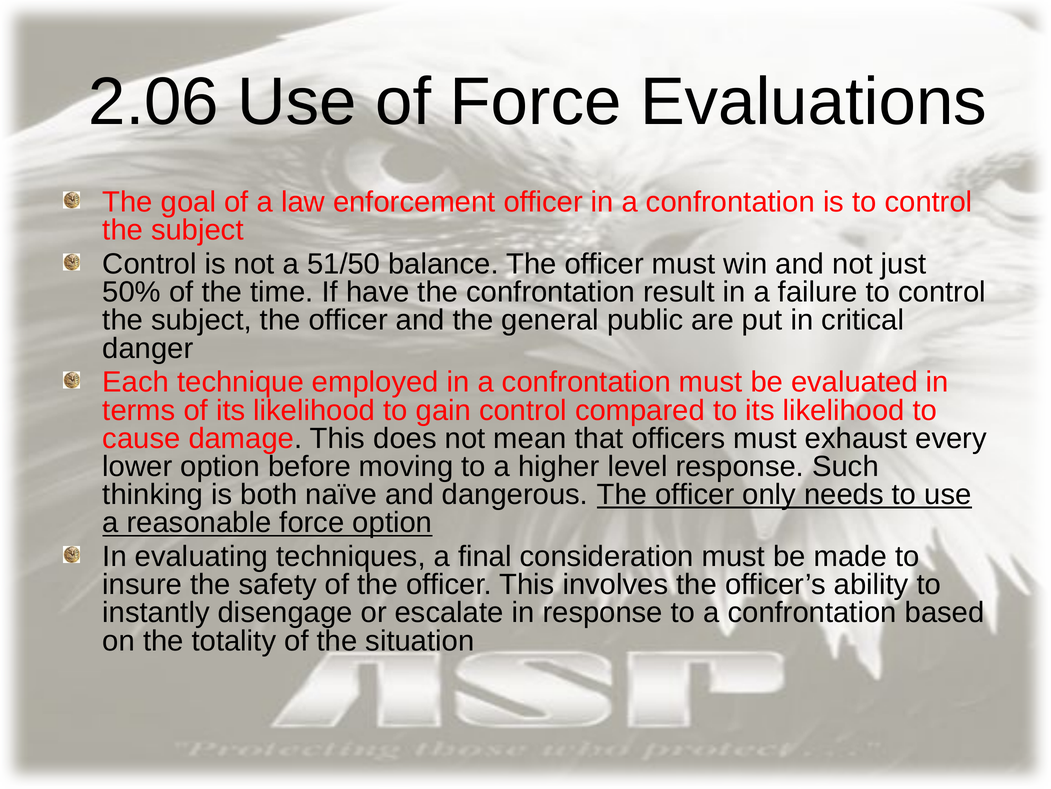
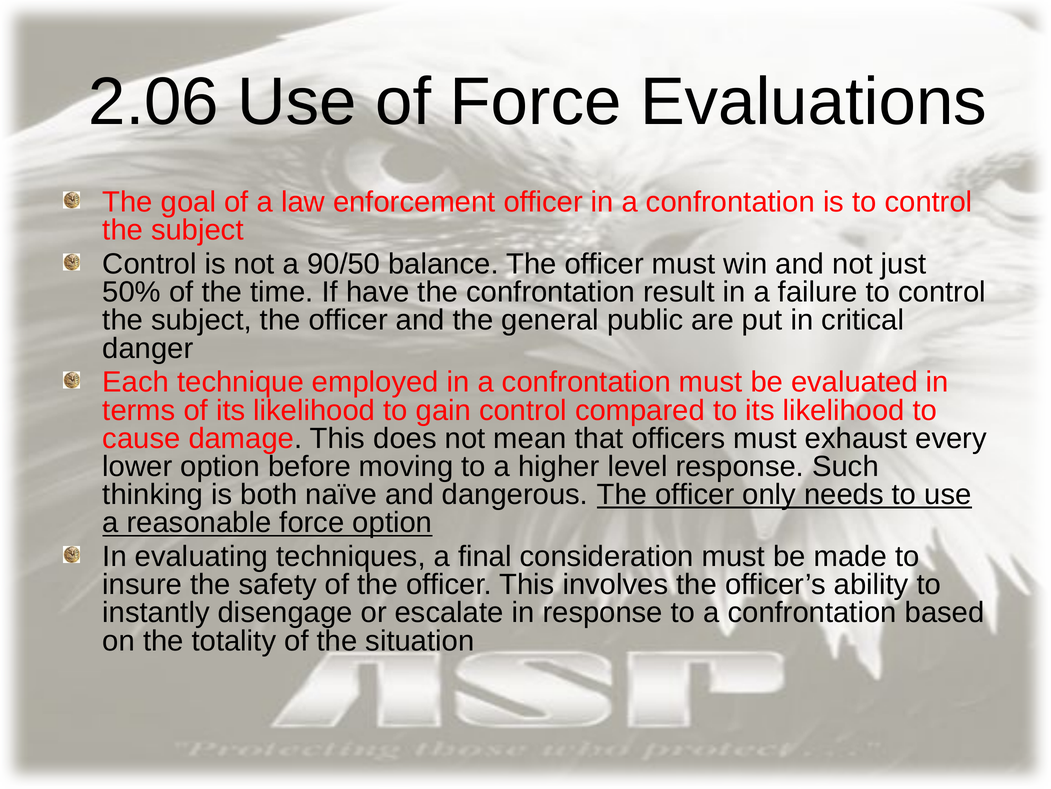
51/50: 51/50 -> 90/50 (344, 264)
